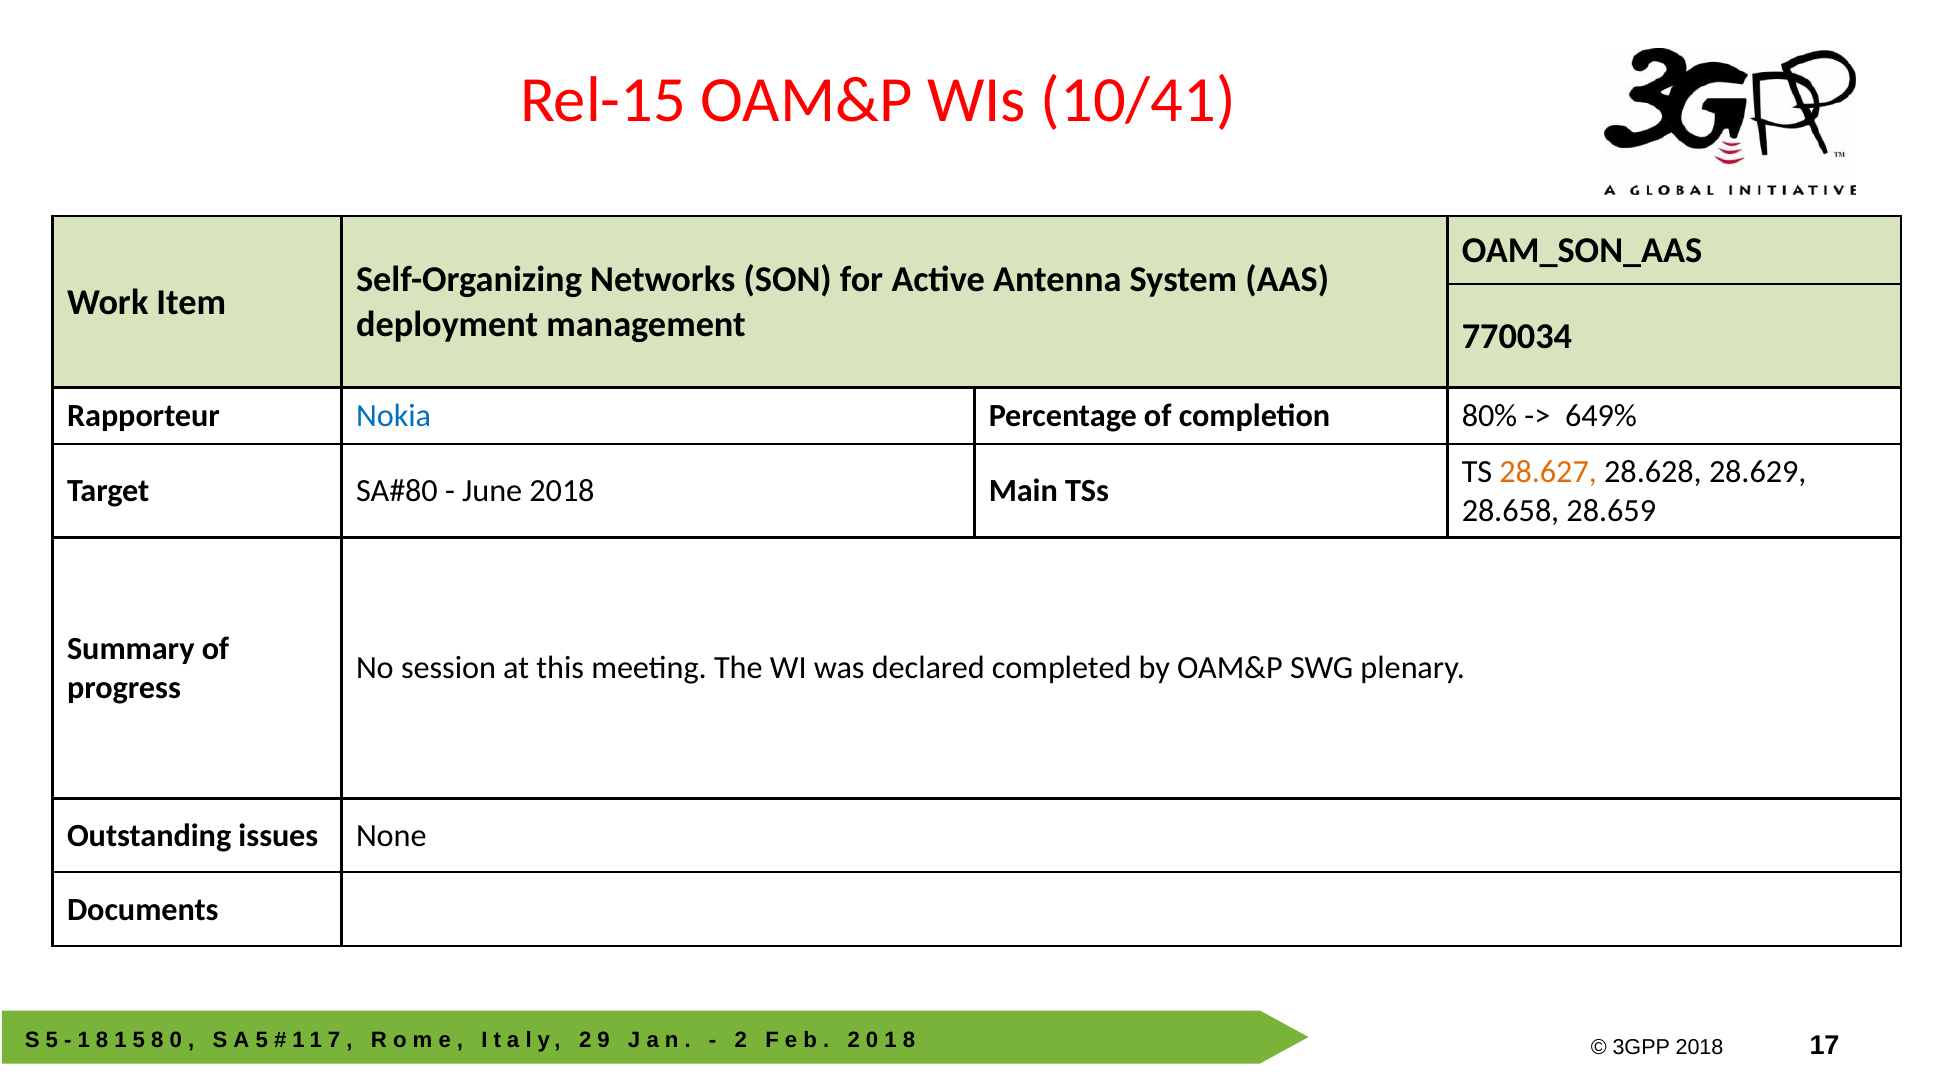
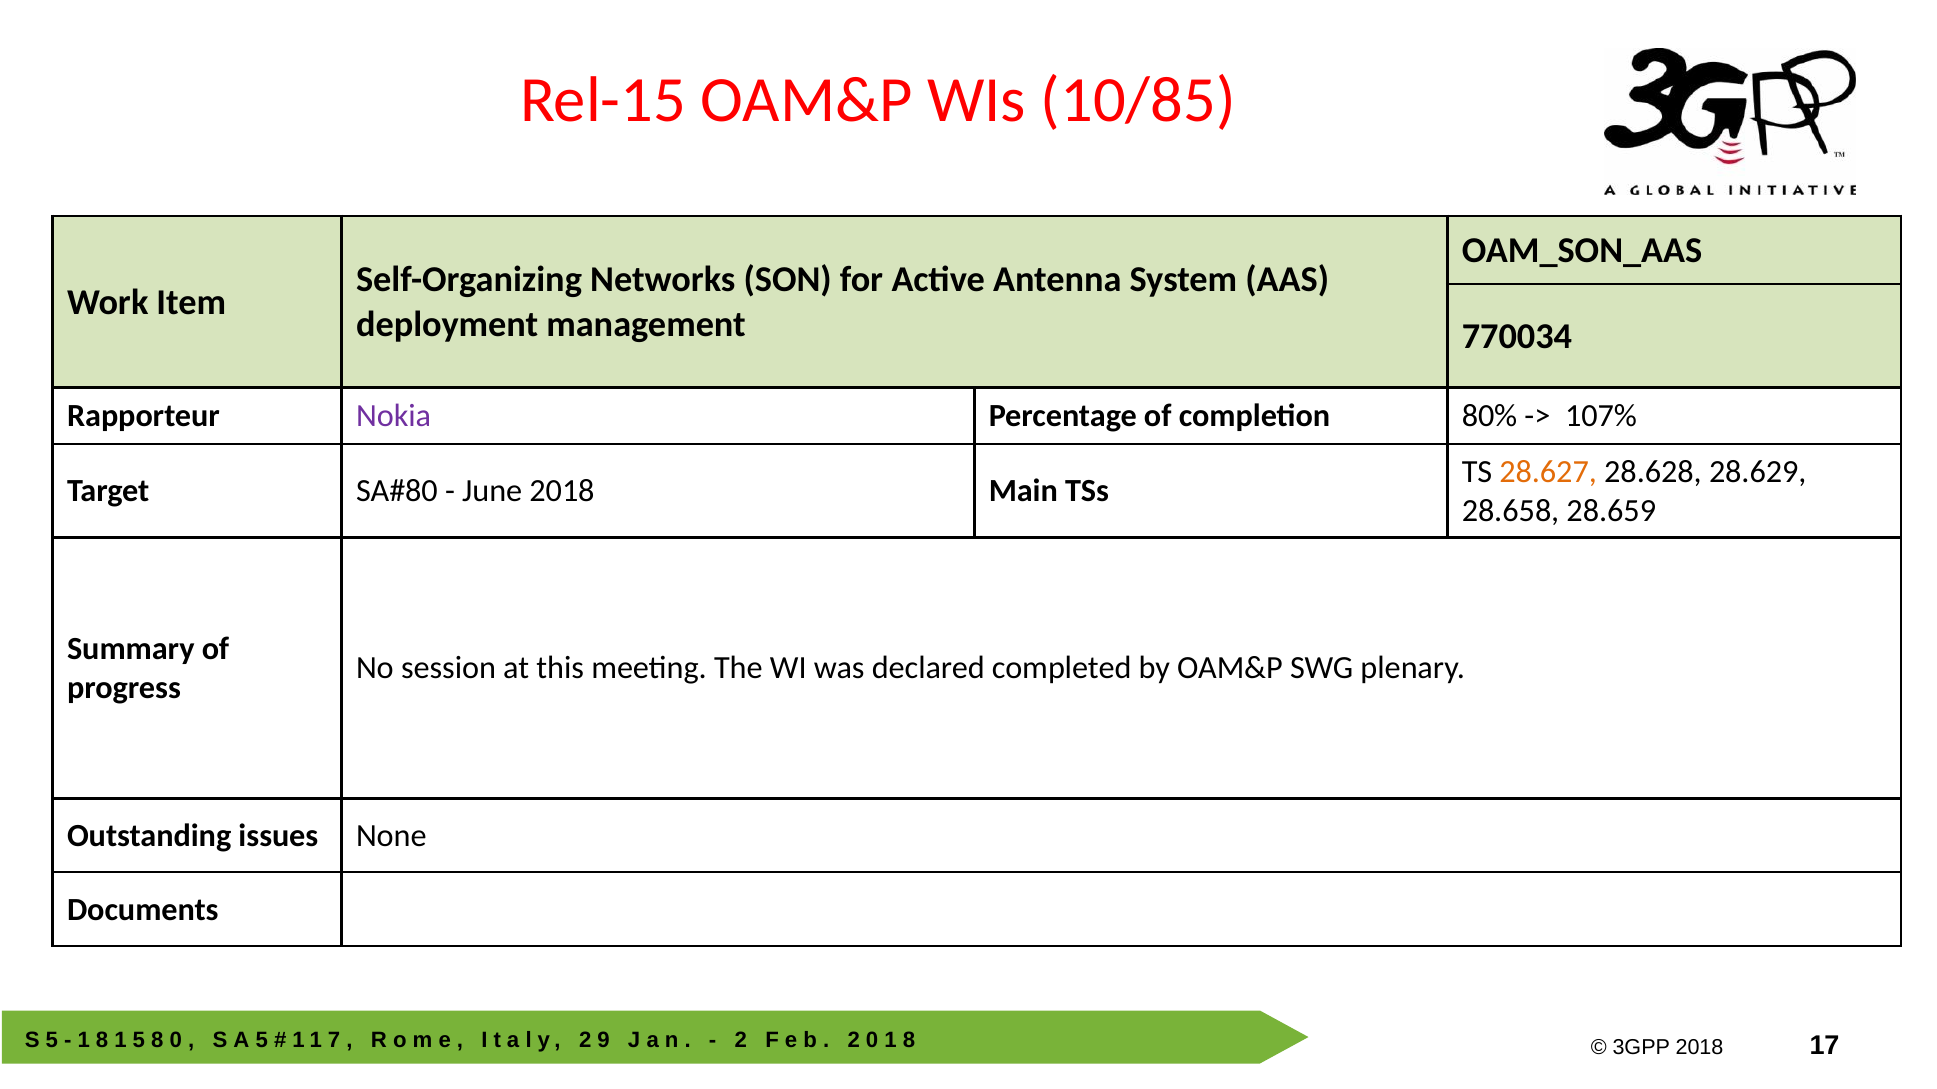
10/41: 10/41 -> 10/85 (1138, 100)
Nokia colour: blue -> purple (394, 416)
649%: 649% -> 107% (1601, 416)
